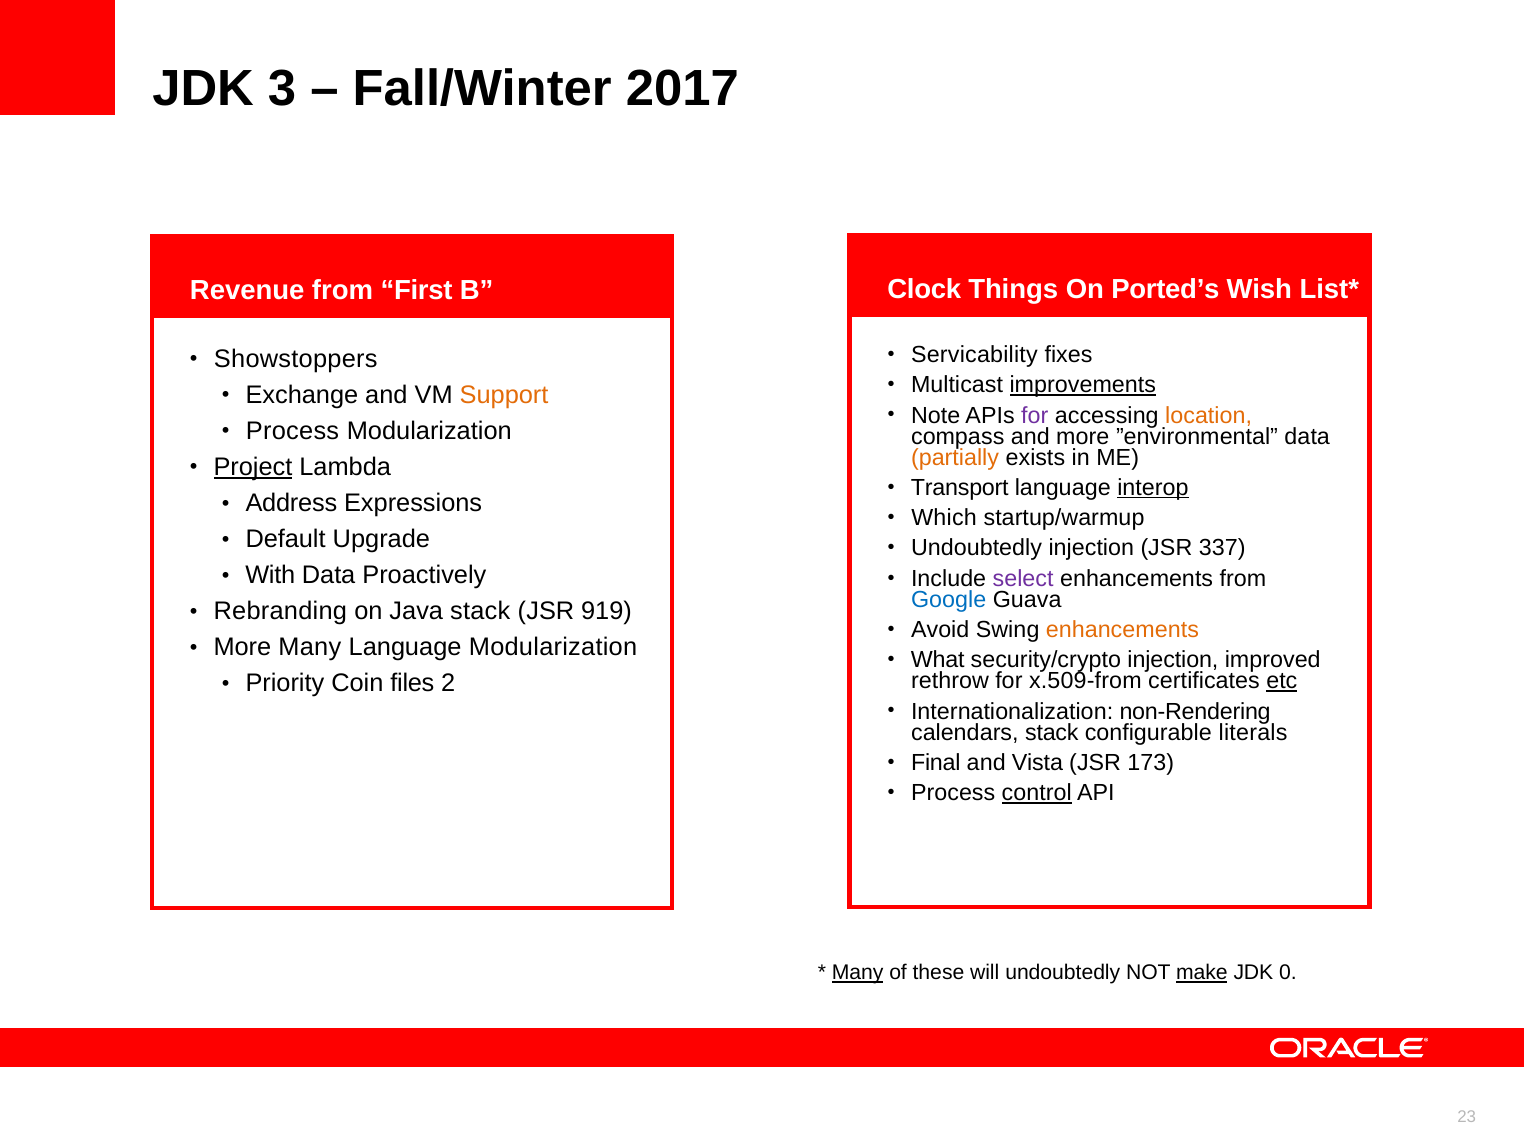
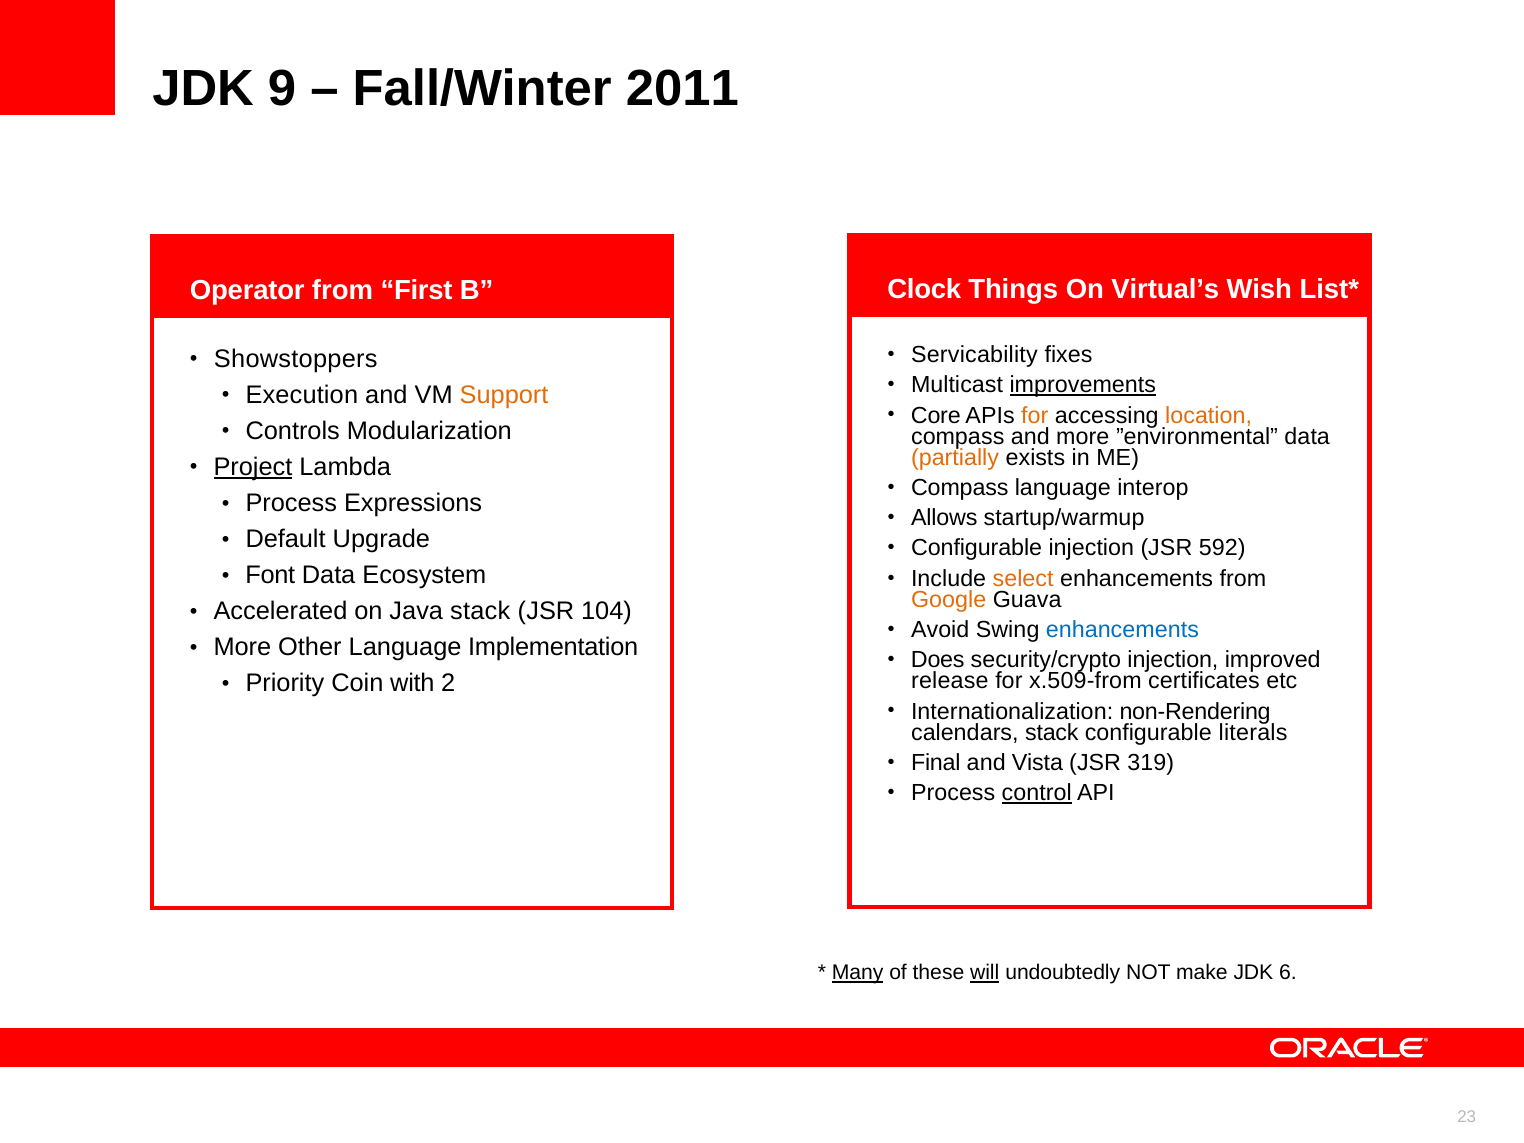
3: 3 -> 9 (282, 89)
2017: 2017 -> 2011 (682, 89)
Ported’s: Ported’s -> Virtual’s (1165, 289)
Revenue: Revenue -> Operator (247, 290)
Exchange: Exchange -> Execution (302, 395)
Note: Note -> Core (936, 415)
for colour: purple -> orange (1035, 415)
Process: Process -> Controls (293, 431)
Transport: Transport -> Compass (960, 488)
interop underline: present -> none (1153, 488)
Address: Address -> Process (291, 503)
Which: Which -> Allows (944, 518)
Undoubtedly: Undoubtedly -> Configurable (977, 548)
337: 337 -> 592 (1222, 548)
With: With -> Font (270, 575)
Proactively: Proactively -> Ecosystem (424, 575)
select colour: purple -> orange (1023, 579)
Google colour: blue -> orange (949, 600)
Rebranding: Rebranding -> Accelerated (280, 611)
919: 919 -> 104 (606, 611)
enhancements colour: orange -> blue (1122, 630)
More Many: Many -> Other (310, 648)
Language Modularization: Modularization -> Implementation (553, 648)
What: What -> Does (938, 660)
rethrow: rethrow -> release (950, 681)
etc underline: present -> none (1282, 681)
files: files -> with (412, 684)
173: 173 -> 319 (1151, 763)
will underline: none -> present (985, 973)
make underline: present -> none (1202, 973)
0: 0 -> 6 (1288, 973)
